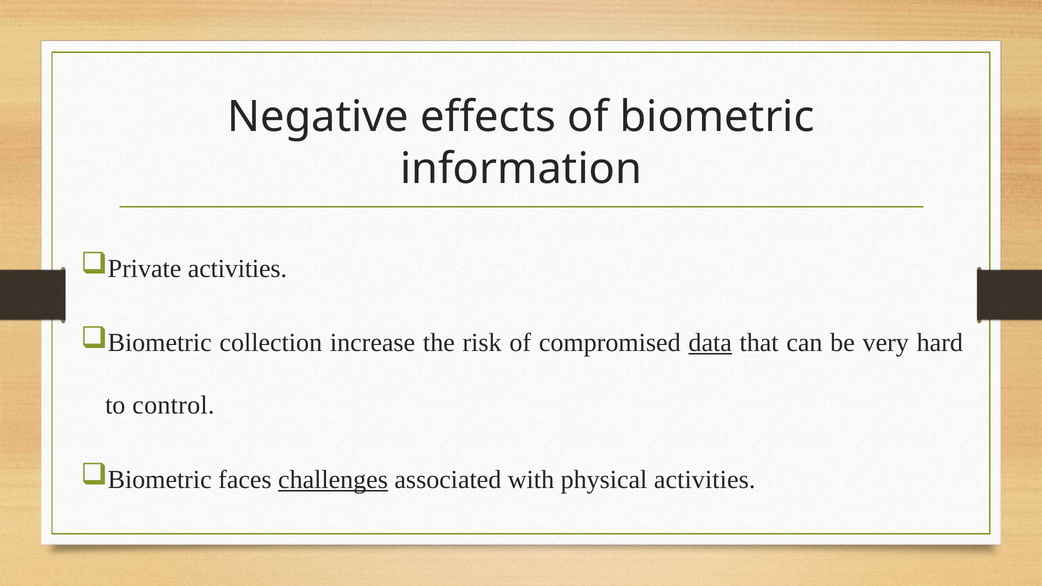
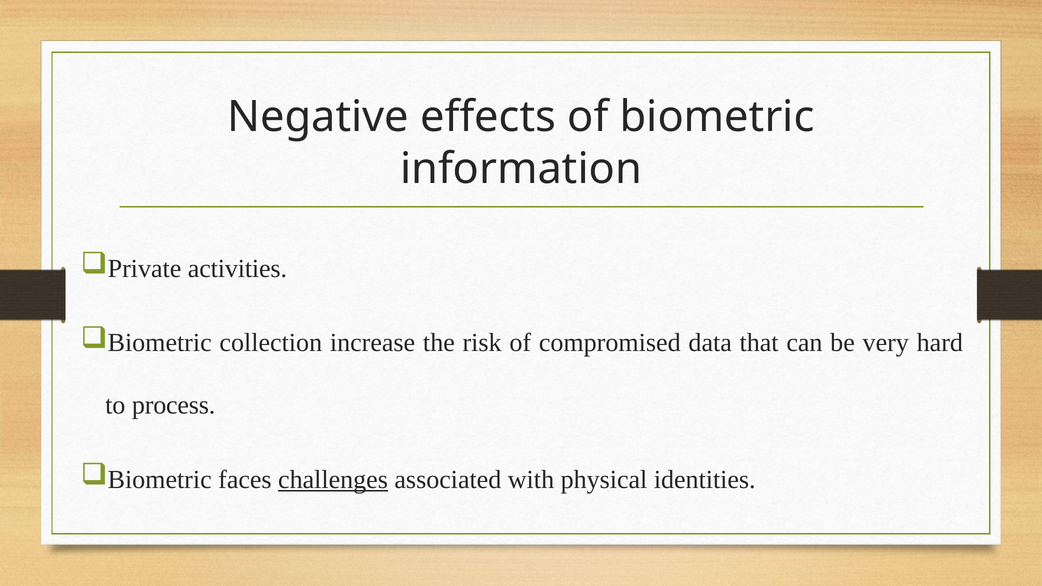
data underline: present -> none (710, 343)
control: control -> process (174, 405)
physical activities: activities -> identities (705, 480)
